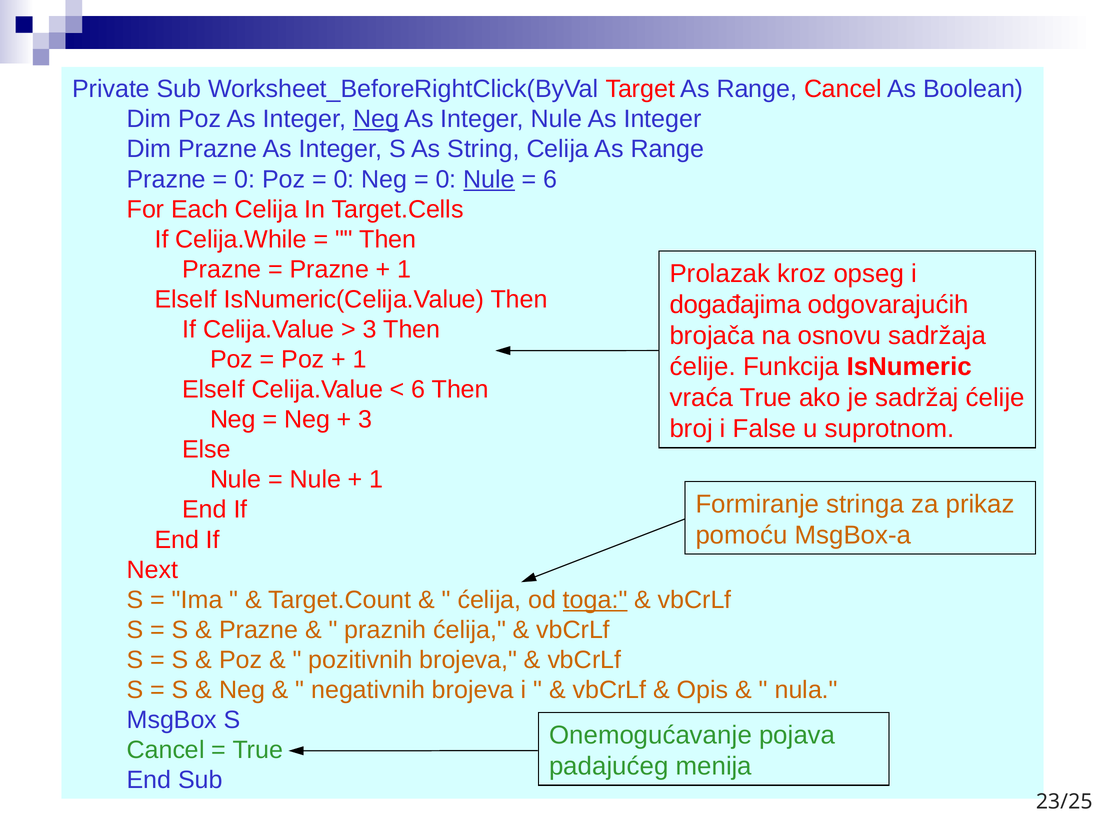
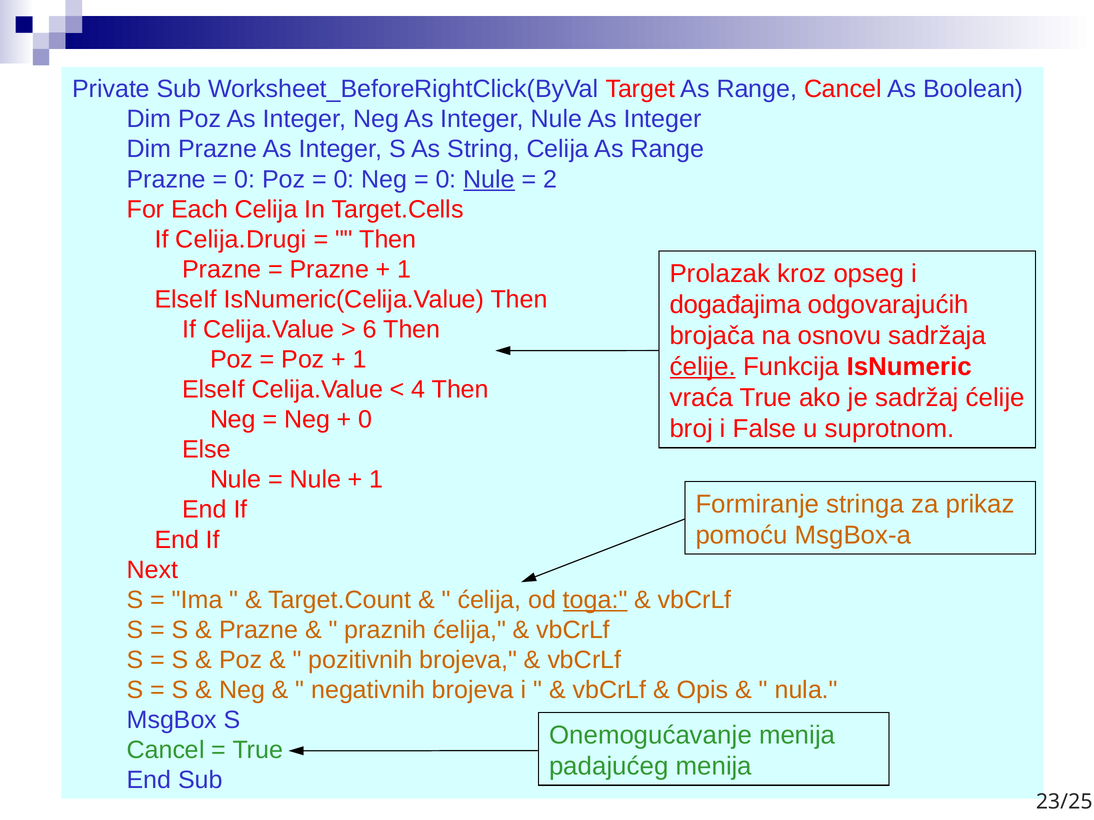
Neg underline: present -> none (376, 119)
6: 6 -> 2 (550, 179)
Celija.While: Celija.While -> Celija.Drugi (241, 239)
3: 3 -> 6 (370, 330)
ćelije underline: none -> present (703, 367)
6: 6 -> 4 (418, 390)
3: 3 -> 0 (365, 420)
Onemogućavanje pojava: pojava -> menija (797, 736)
